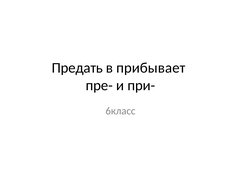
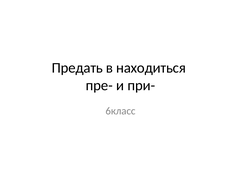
прибывает: прибывает -> находиться (151, 68)
